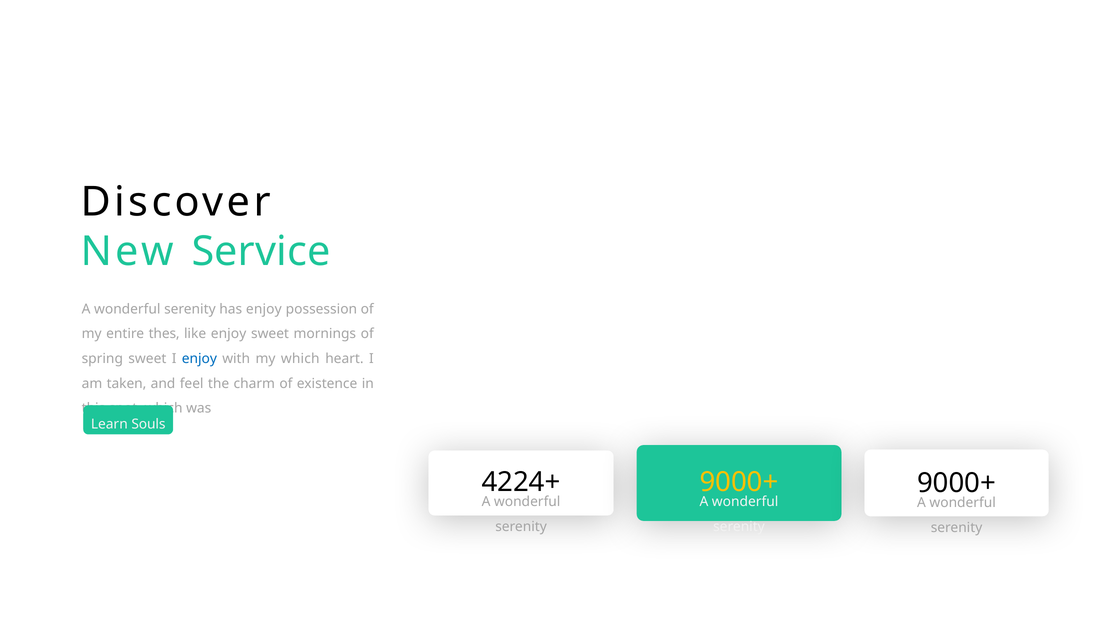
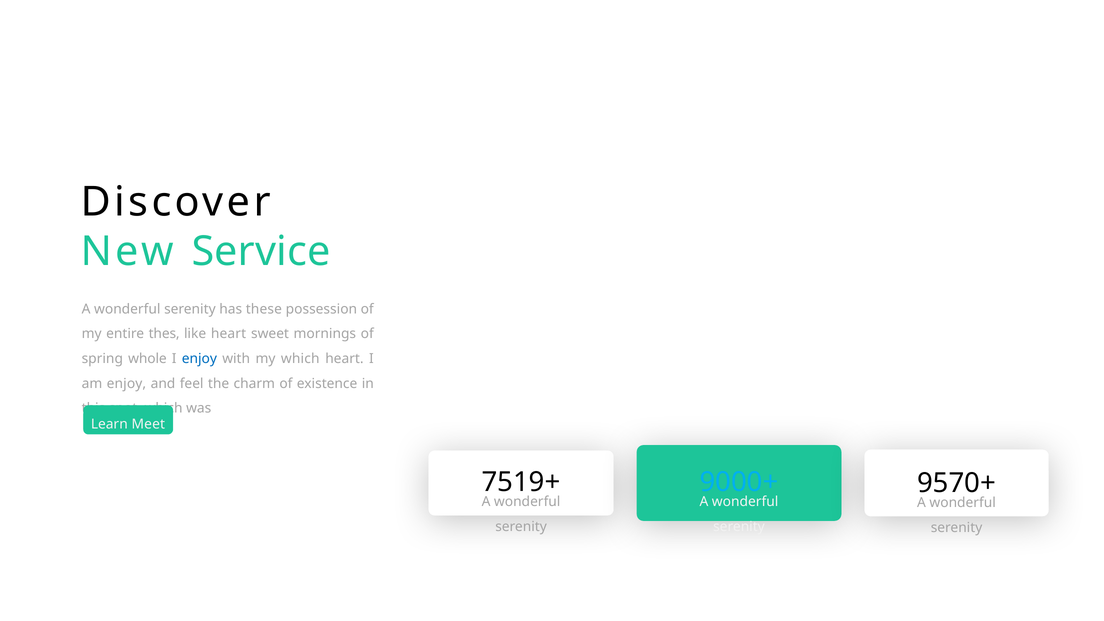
has enjoy: enjoy -> these (264, 309)
like enjoy: enjoy -> heart (229, 334)
spring sweet: sweet -> whole (147, 359)
am taken: taken -> enjoy (126, 384)
Souls: Souls -> Meet (148, 424)
4224+: 4224+ -> 7519+ (521, 482)
9000+ colour: yellow -> light blue (739, 482)
9000+: 9000+ -> 9570+ (957, 483)
